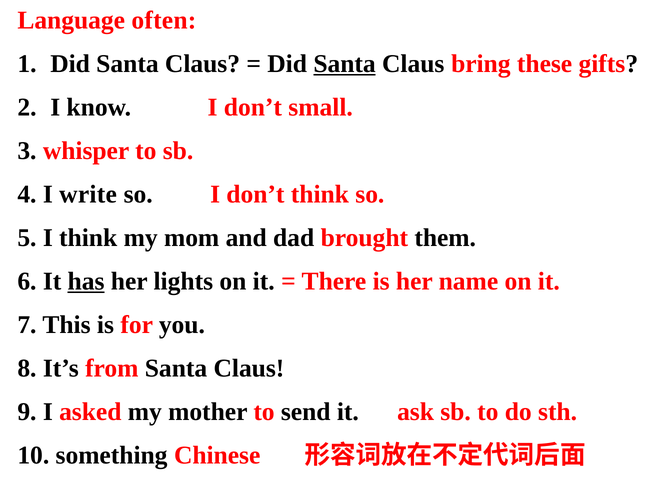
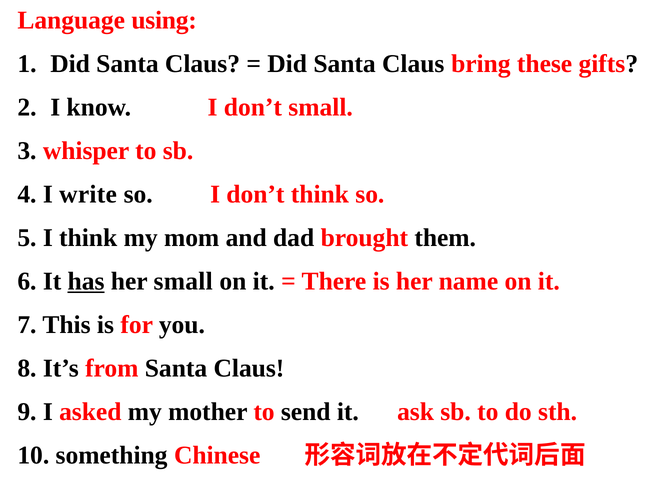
often: often -> using (164, 20)
Santa underline: present -> none (345, 64)
her lights: lights -> small (183, 281)
